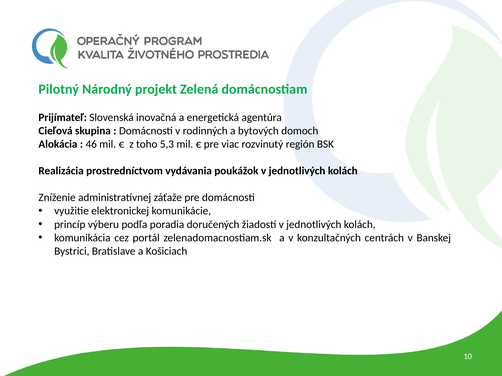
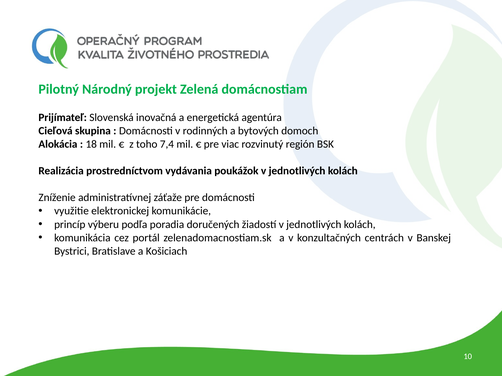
46: 46 -> 18 (91, 144)
5,3: 5,3 -> 7,4 (167, 144)
